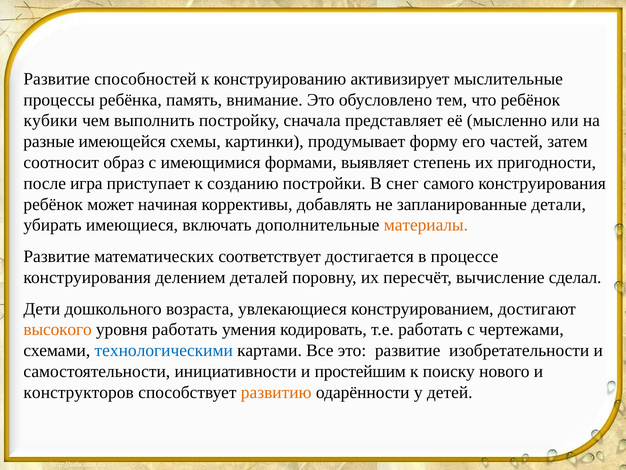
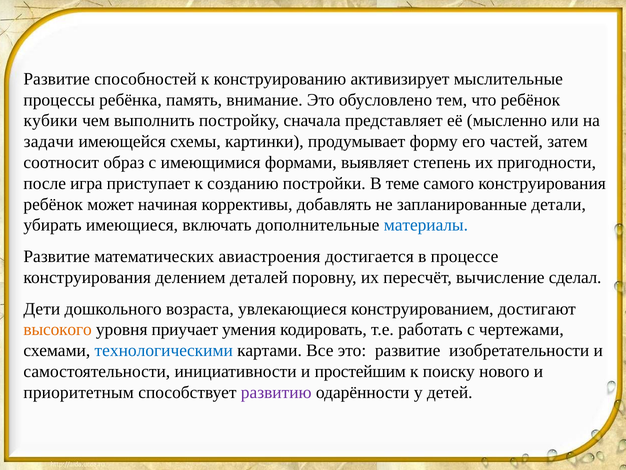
разные: разные -> задачи (49, 141)
снег: снег -> теме (403, 183)
материалы colour: orange -> blue (426, 225)
соответствует: соответствует -> авиастроения (269, 256)
уровня работать: работать -> приучает (185, 329)
конструкторов: конструкторов -> приоритетным (79, 392)
развитию colour: orange -> purple (276, 392)
